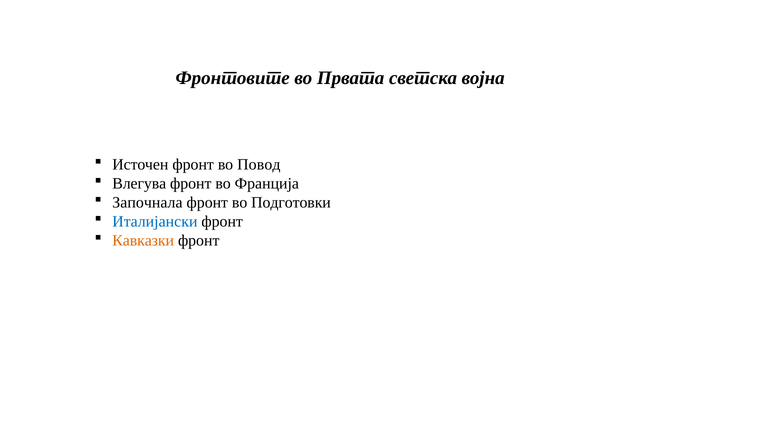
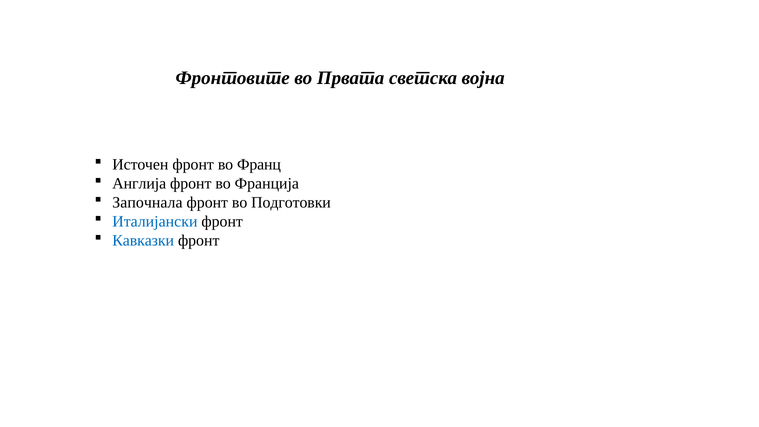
Повод: Повод -> Франц (259, 164)
Влегува: Влегува -> Англија (139, 183)
Кавказки colour: orange -> blue (143, 240)
